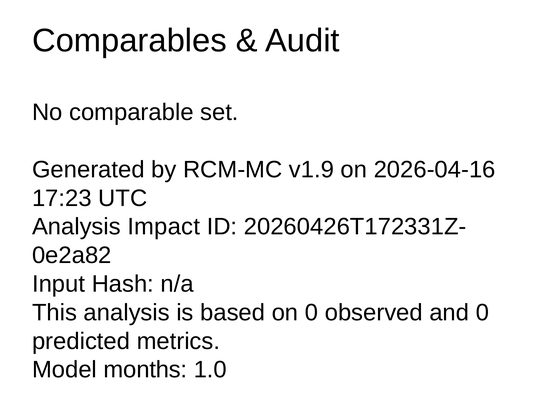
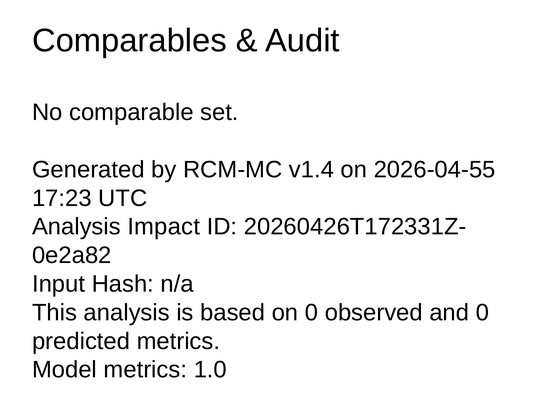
v1.9: v1.9 -> v1.4 (311, 170)
2026-04-16: 2026-04-16 -> 2026-04-55 (435, 170)
Model months: months -> metrics (145, 370)
